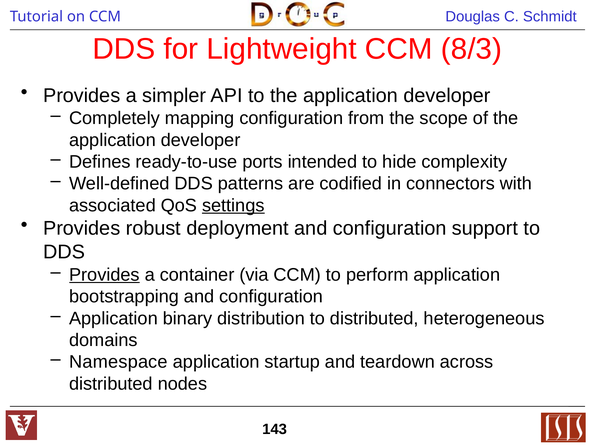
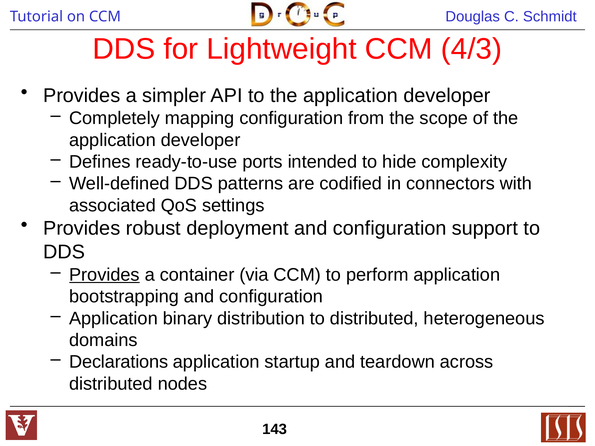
8/3: 8/3 -> 4/3 (471, 49)
settings underline: present -> none (233, 206)
Namespace: Namespace -> Declarations (119, 362)
